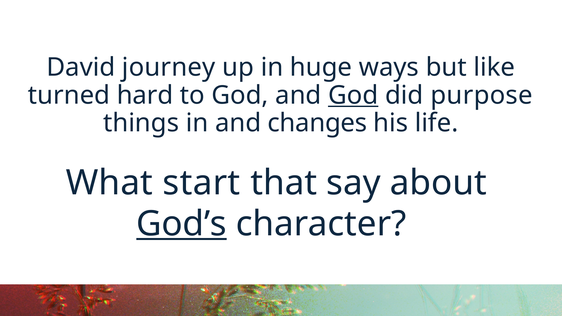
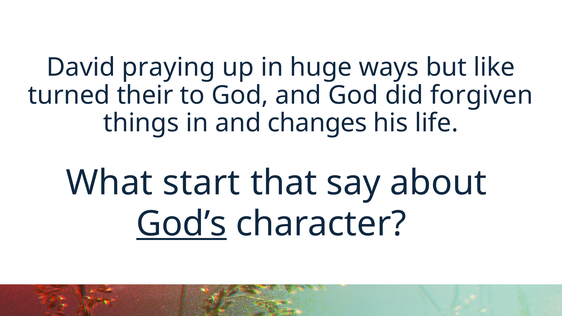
journey: journey -> praying (169, 67)
hard: hard -> their (145, 95)
God underline: present -> none (353, 95)
purpose: purpose -> forgiven (482, 95)
